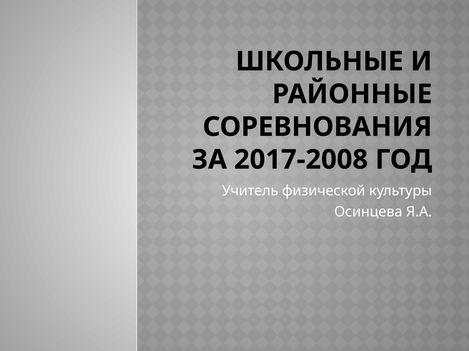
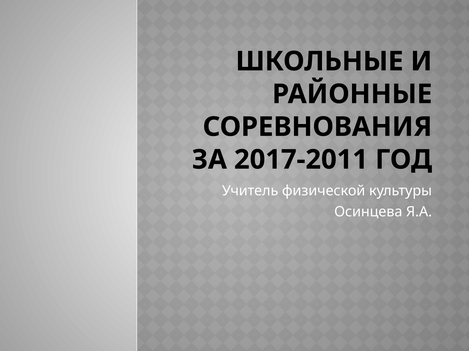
2017-2008: 2017-2008 -> 2017-2011 (301, 160)
